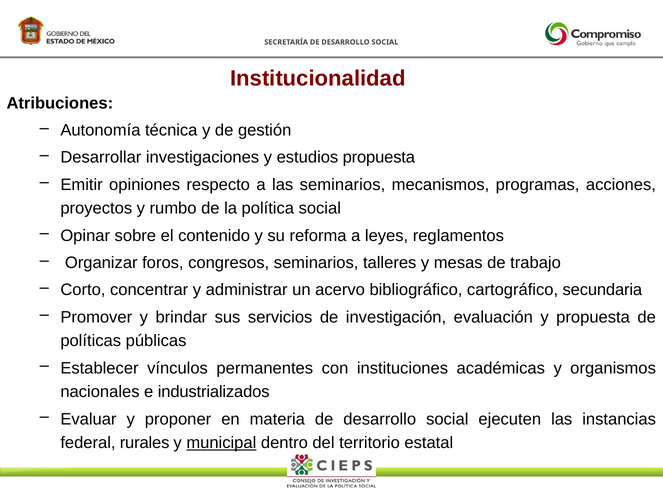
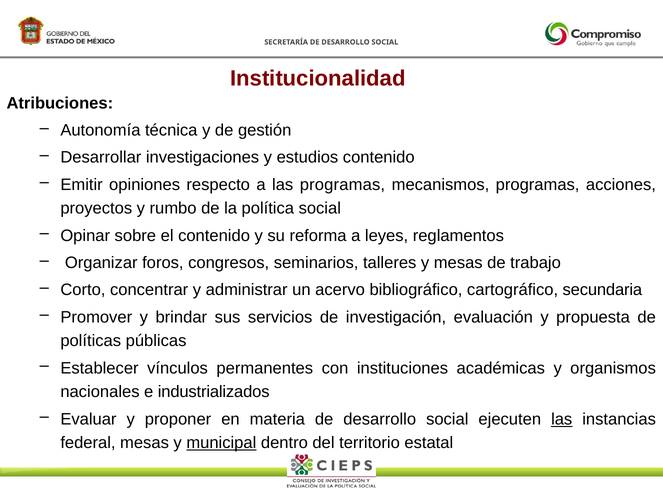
estudios propuesta: propuesta -> contenido (379, 158)
las seminarios: seminarios -> programas (342, 185)
las underline: none -> present (562, 419)
federal rurales: rurales -> mesas (145, 443)
